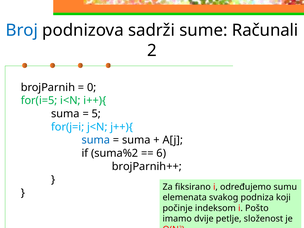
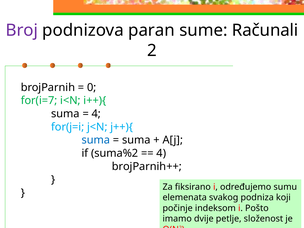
Broj colour: blue -> purple (22, 30)
sadrži: sadrži -> paran (152, 30)
for(i=5: for(i=5 -> for(i=7 (39, 101)
5: 5 -> 4 (96, 114)
6: 6 -> 4 (161, 153)
